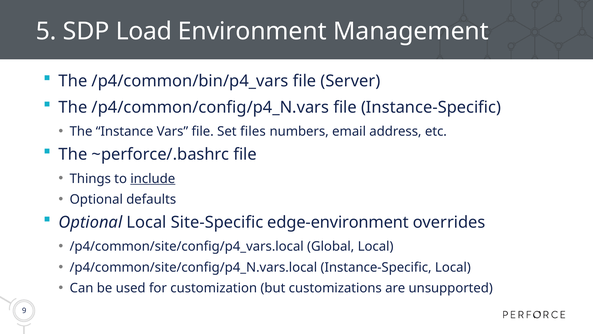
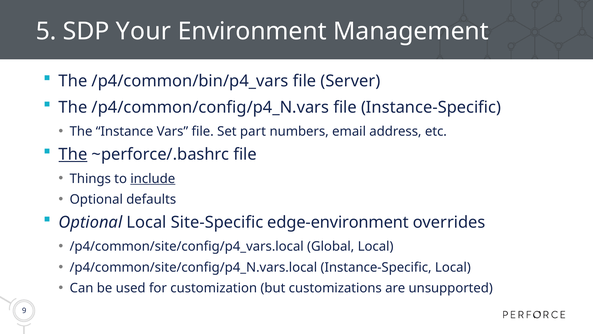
Load: Load -> Your (144, 31)
files: files -> part (253, 131)
The underline: none -> present (73, 154)
